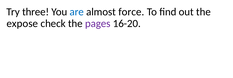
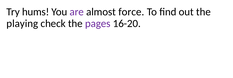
three: three -> hums (36, 12)
are colour: blue -> purple (77, 12)
expose: expose -> playing (22, 23)
